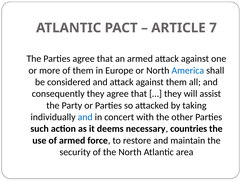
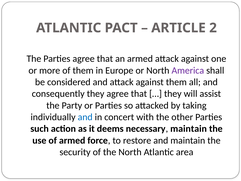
7: 7 -> 2 (213, 28)
America colour: blue -> purple (188, 70)
necessary countries: countries -> maintain (189, 129)
